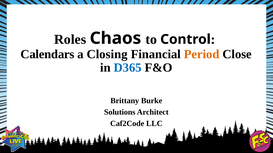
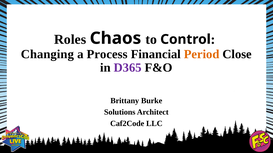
Calendars: Calendars -> Changing (47, 54)
Closing: Closing -> Process (107, 54)
D365 colour: blue -> purple (128, 68)
